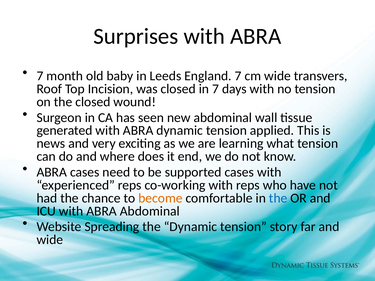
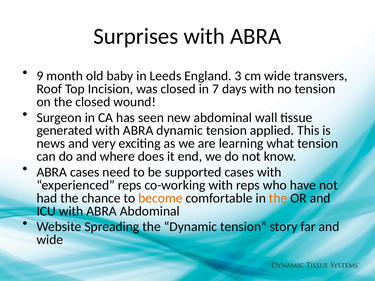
7: 7 -> 9 (40, 76)
England 7: 7 -> 3 (238, 76)
the colour: blue -> orange (278, 198)
